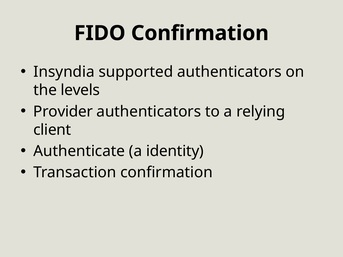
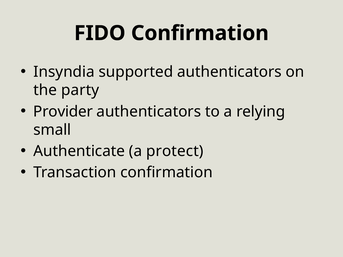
levels: levels -> party (80, 90)
client: client -> small (52, 130)
identity: identity -> protect (175, 151)
